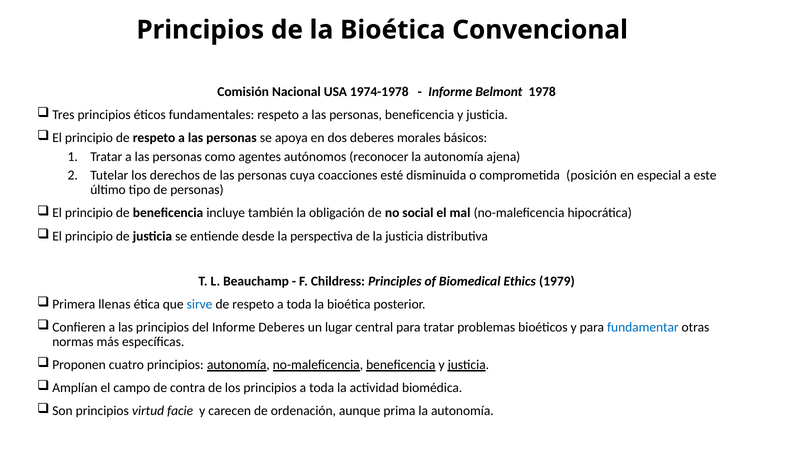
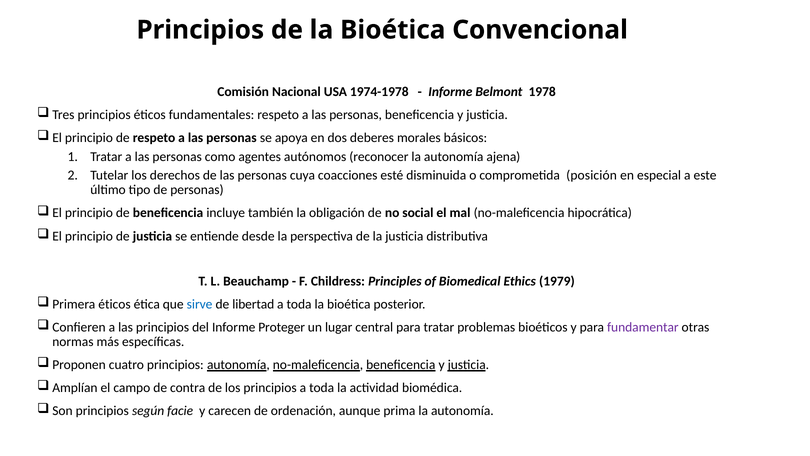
llenas: llenas -> éticos (114, 304)
respeto: respeto -> libertad (253, 304)
Informe Deberes: Deberes -> Proteger (282, 327)
fundamentar colour: blue -> purple (643, 327)
virtud: virtud -> según (148, 411)
